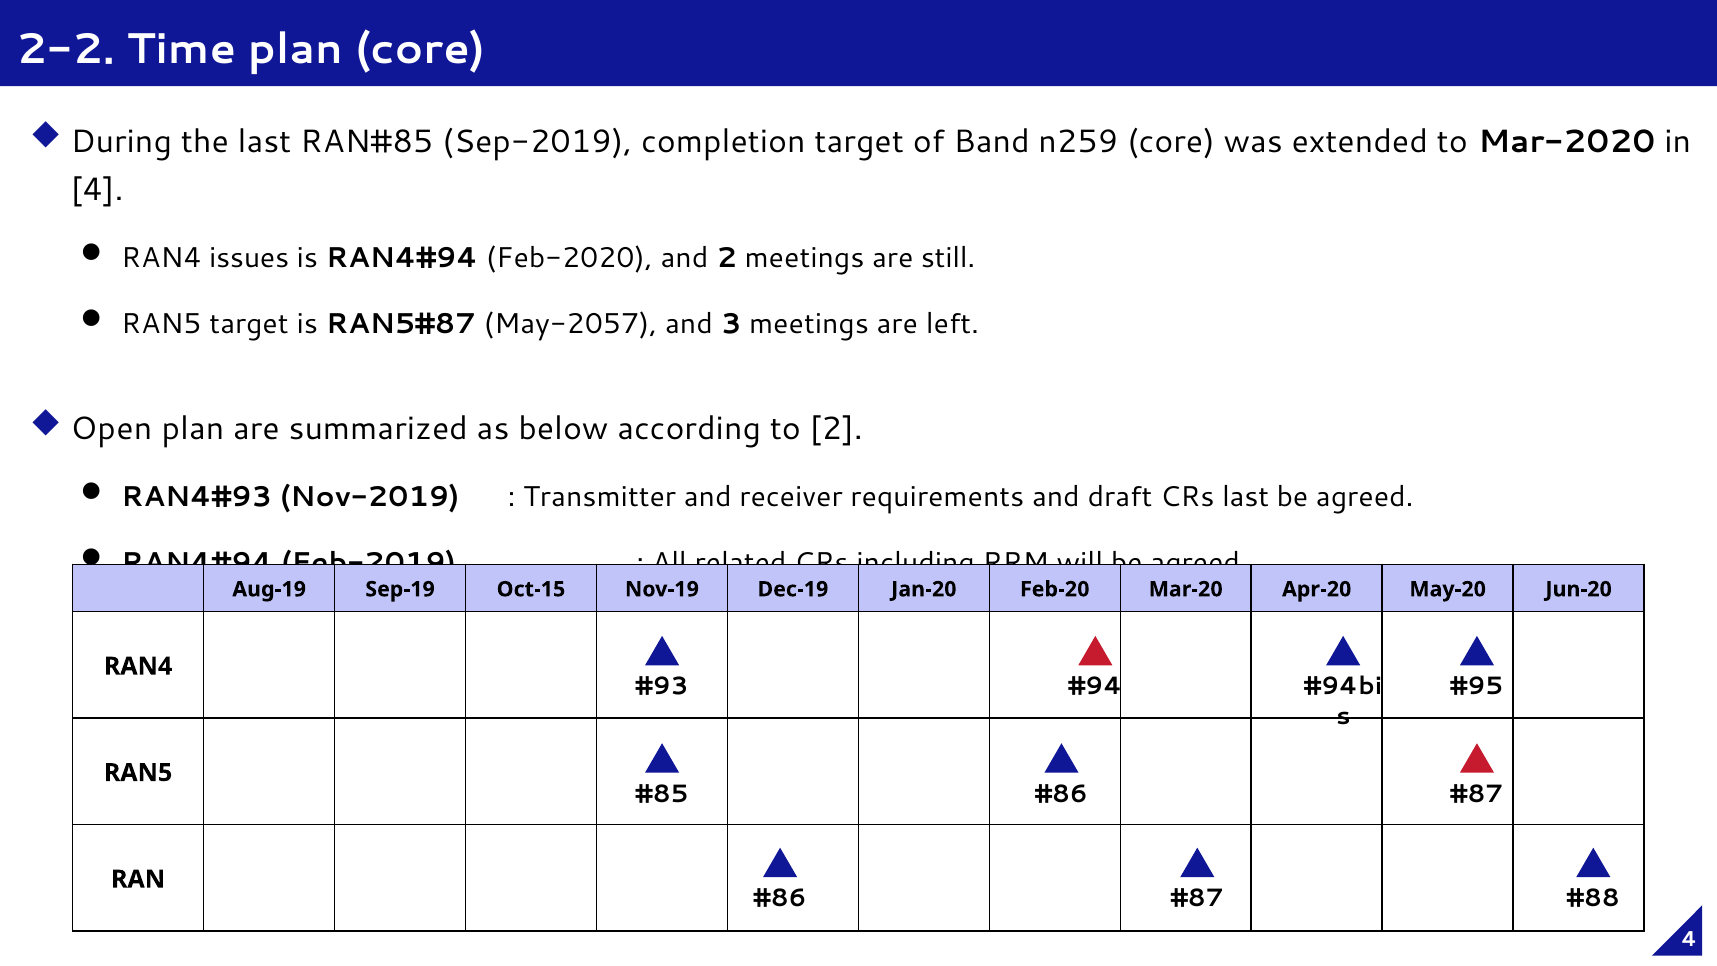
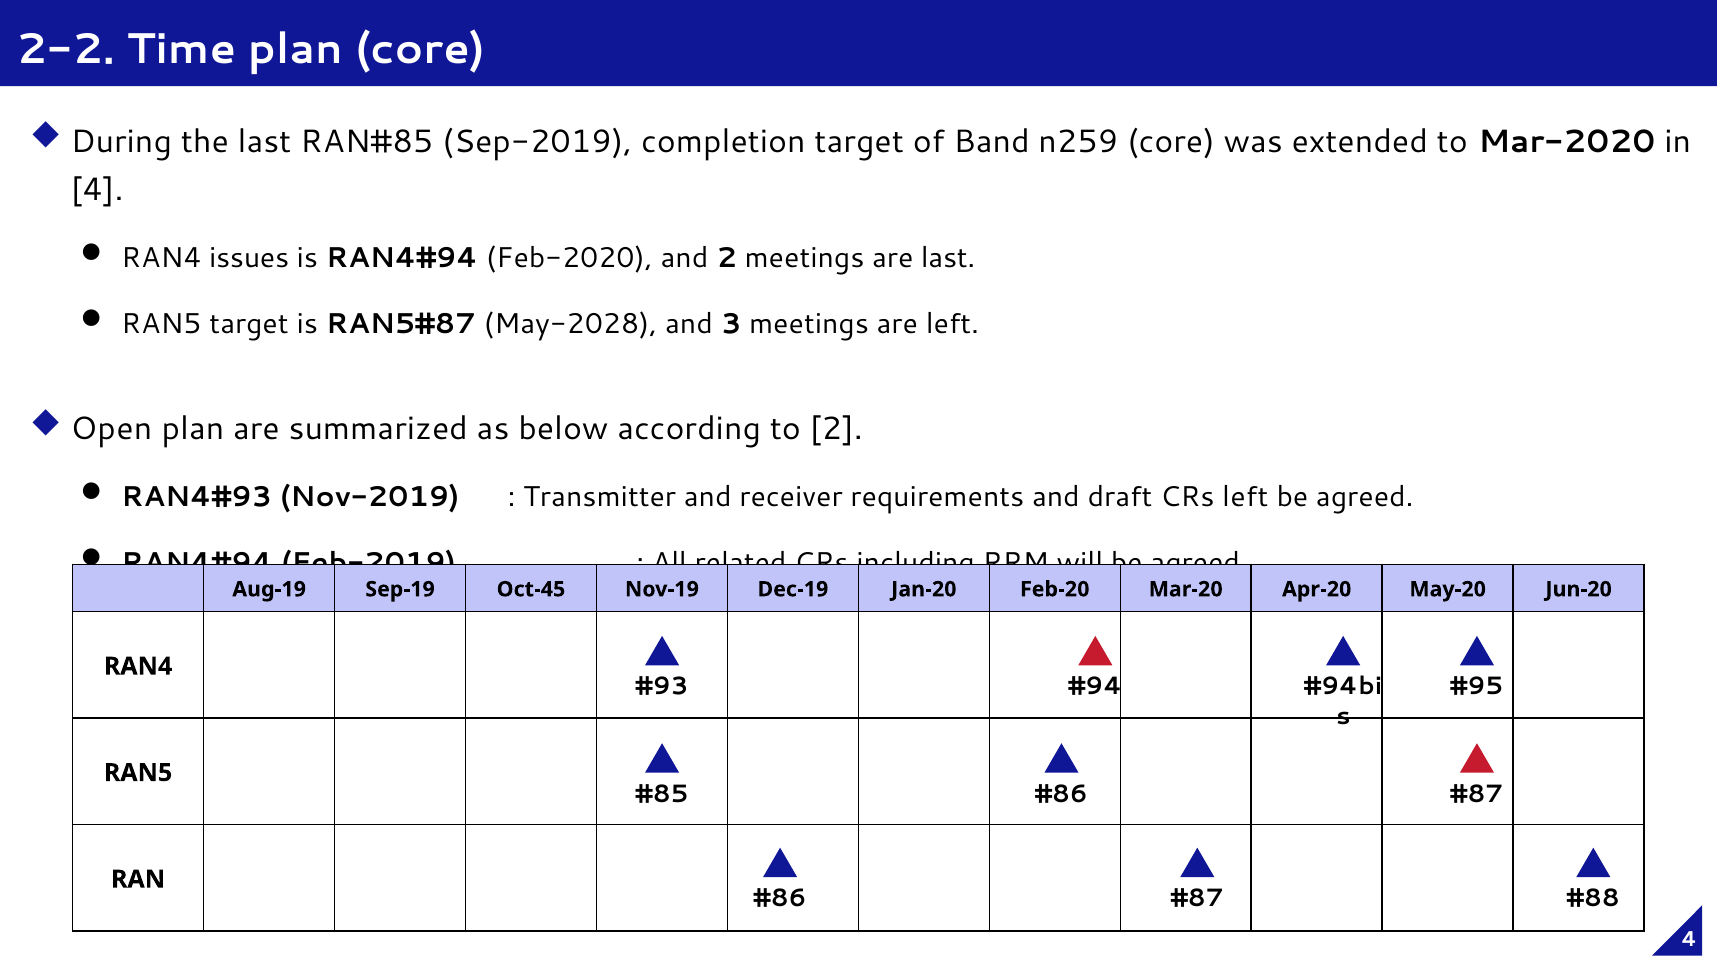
are still: still -> last (948, 258)
May-2057: May-2057 -> May-2028 (571, 324)
CRs last: last -> left (1245, 497)
Oct-15: Oct-15 -> Oct-45 (531, 589)
